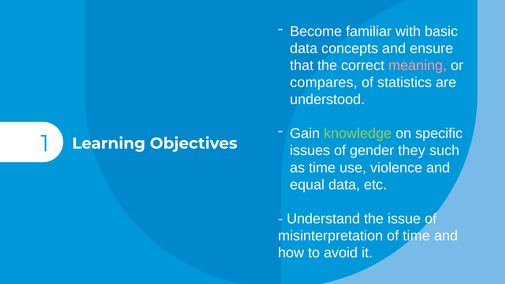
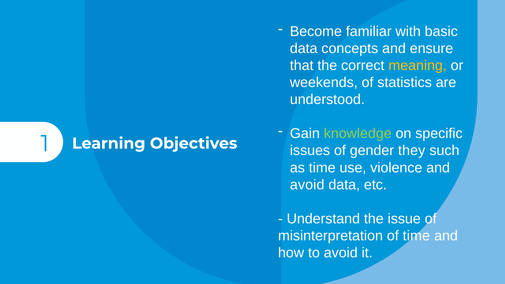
meaning colour: pink -> yellow (418, 65)
compares: compares -> weekends (324, 82)
equal: equal -> avoid (307, 185)
